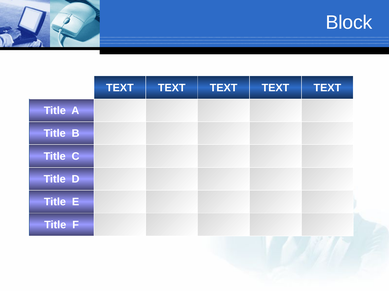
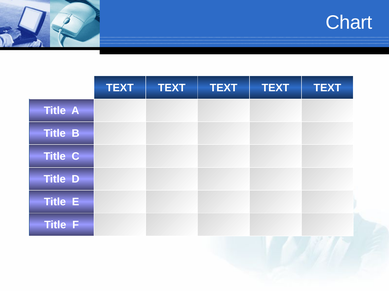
Block: Block -> Chart (349, 22)
